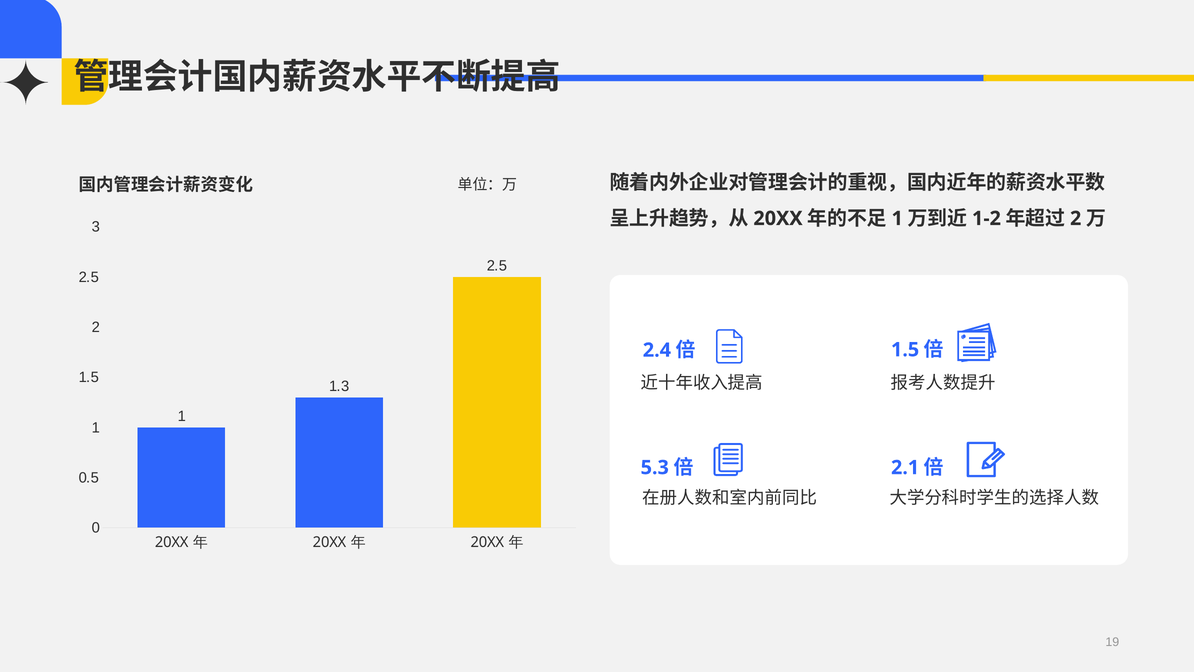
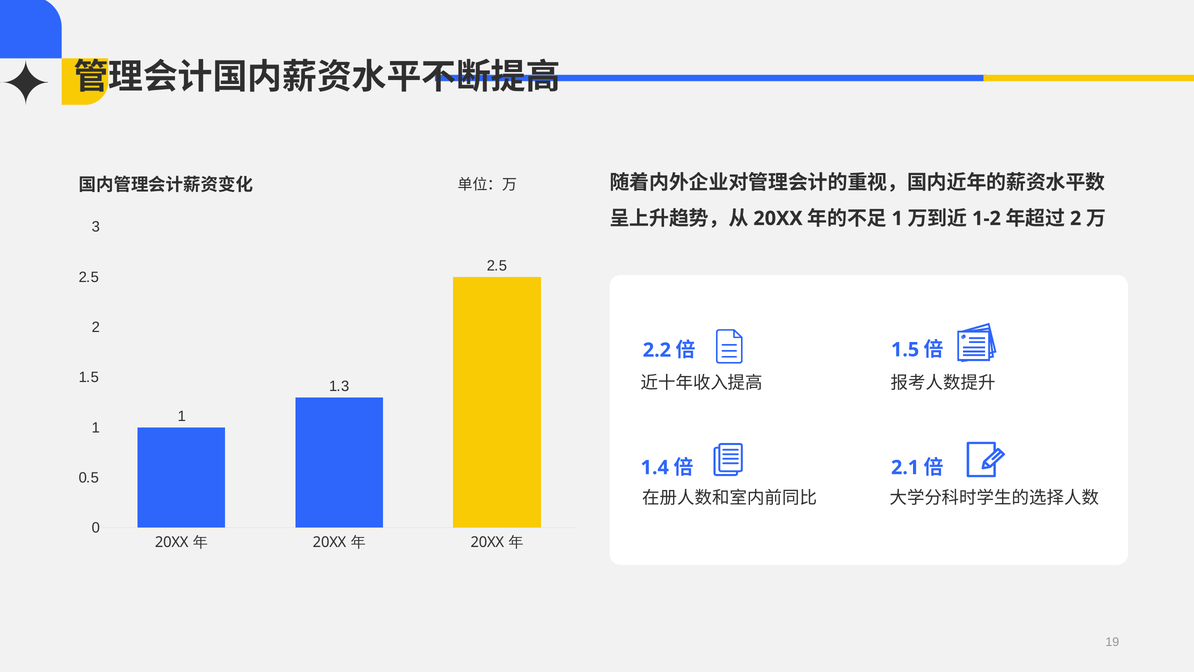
2.4: 2.4 -> 2.2 (657, 350)
5.3: 5.3 -> 1.4 (655, 467)
